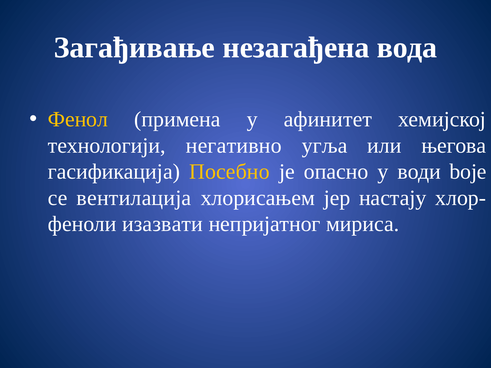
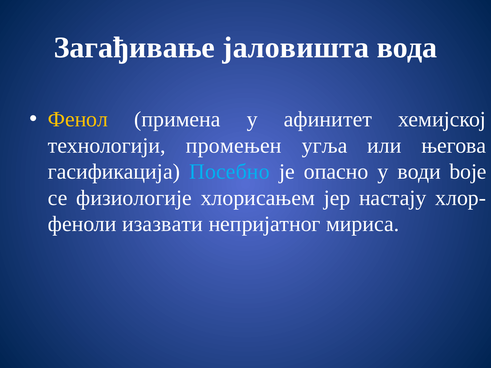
незагађена: незагађена -> јаловишта (296, 48)
негативно: негативно -> промењен (234, 146)
Посебно colour: yellow -> light blue (229, 172)
вентилација: вентилација -> физиологије (134, 198)
